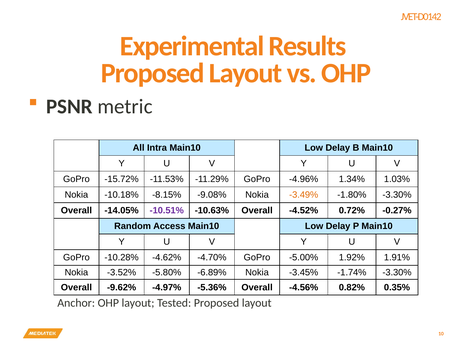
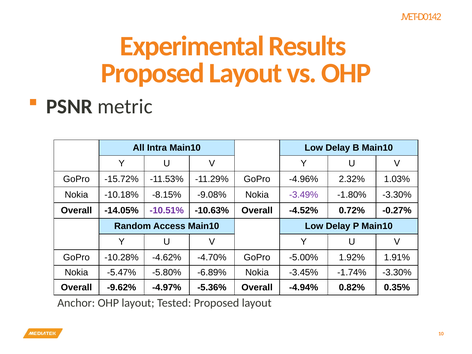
1.34%: 1.34% -> 2.32% (352, 179)
-3.49% colour: orange -> purple (304, 195)
-3.52%: -3.52% -> -5.47% (122, 273)
-4.56%: -4.56% -> -4.94% (304, 287)
